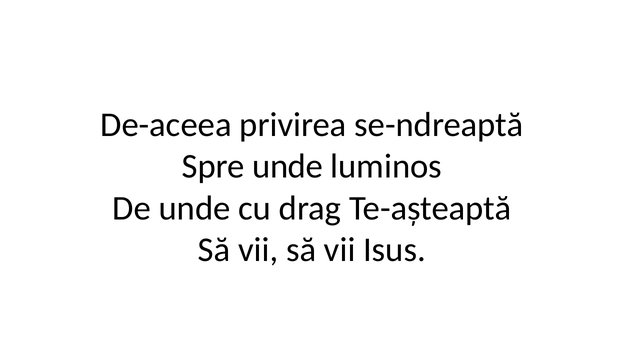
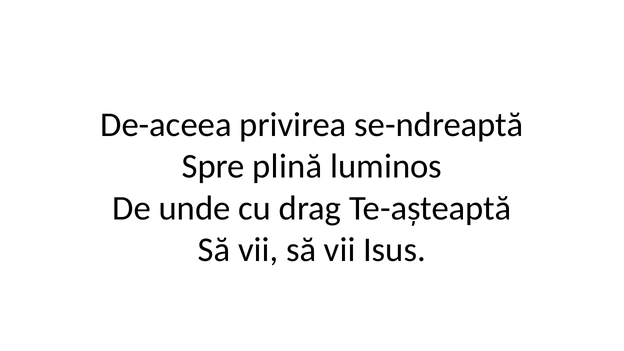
Spre unde: unde -> plină (287, 166)
